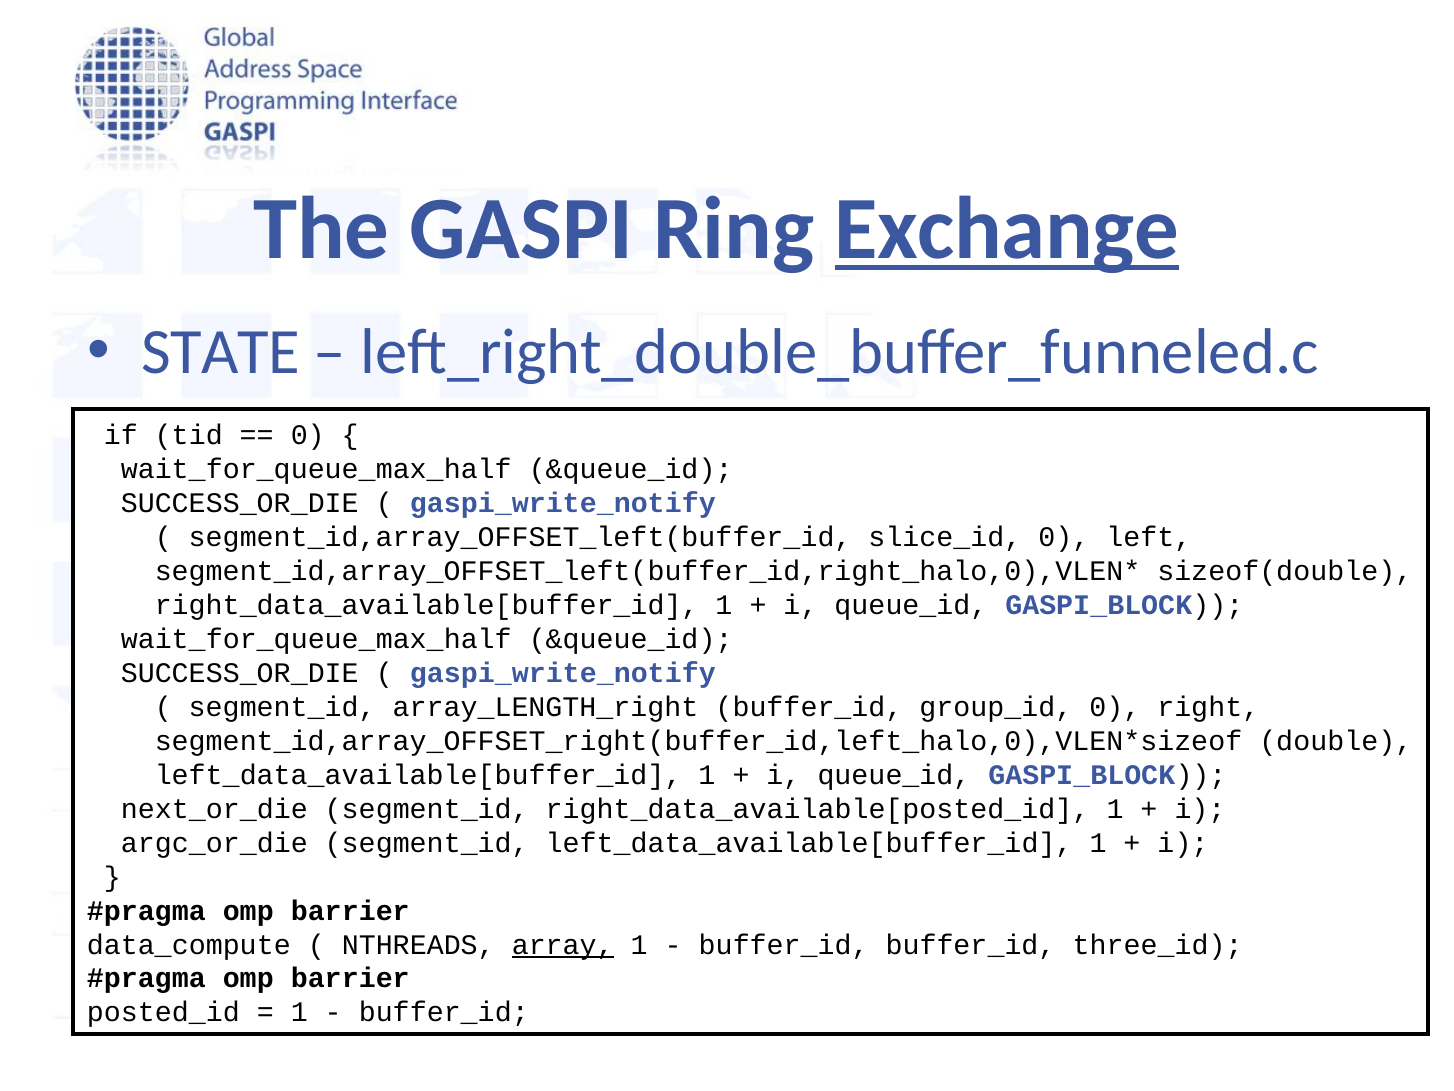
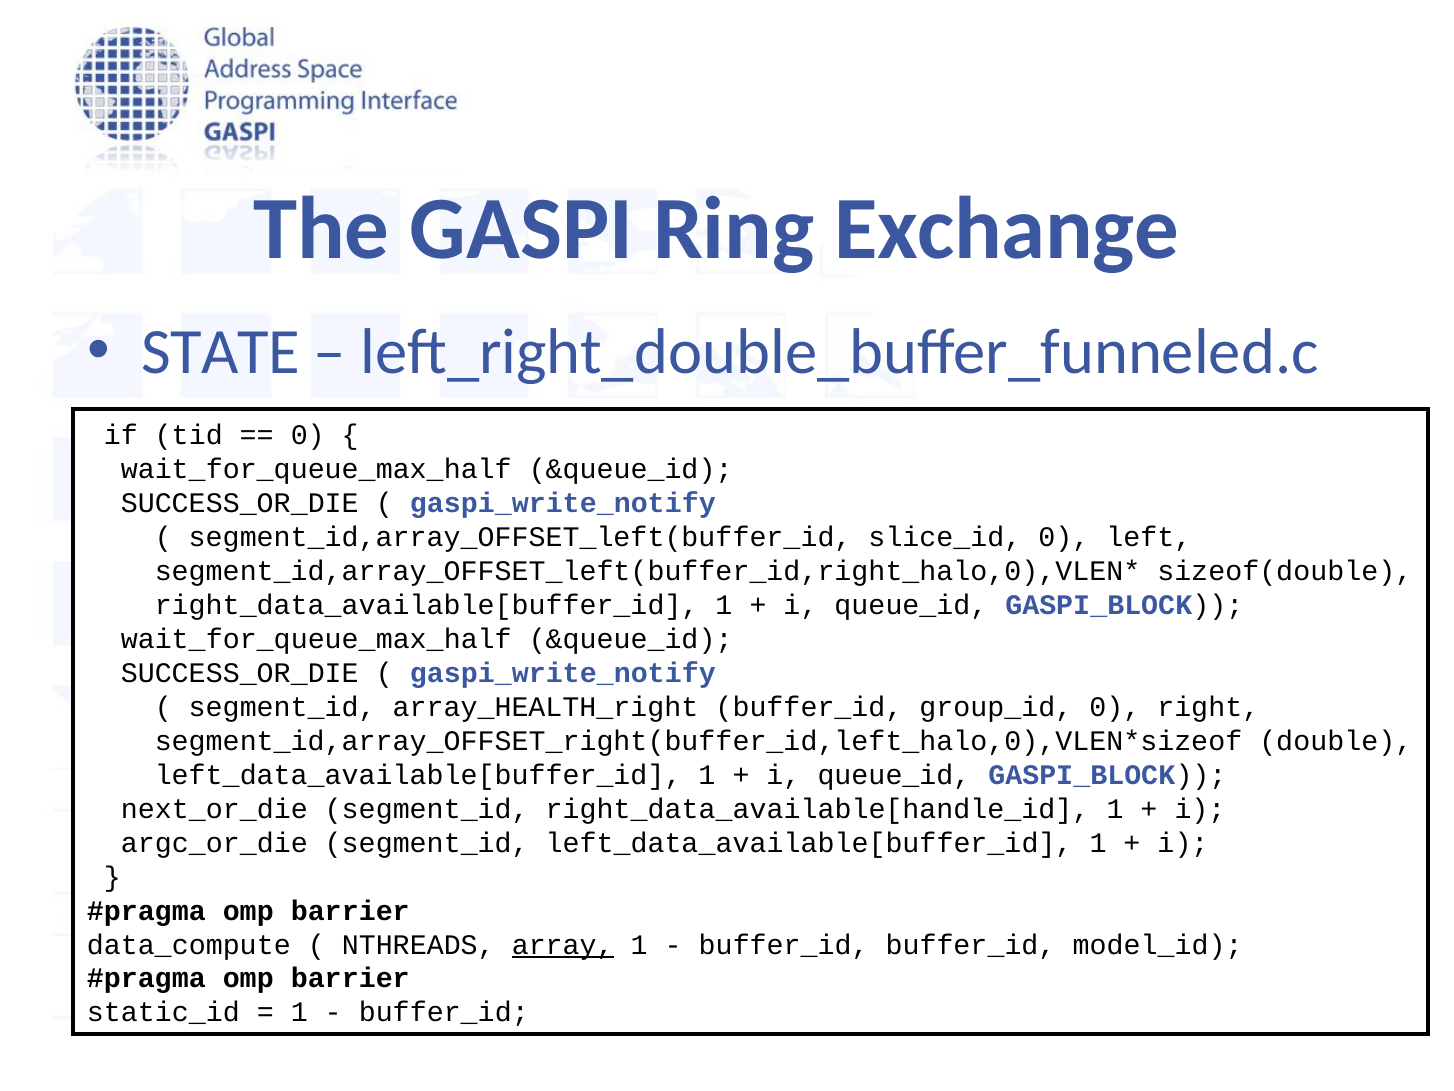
Exchange underline: present -> none (1007, 229)
array_LENGTH_right: array_LENGTH_right -> array_HEALTH_right (545, 707)
right_data_available[posted_id: right_data_available[posted_id -> right_data_available[handle_id (818, 808)
three_id: three_id -> model_id (1158, 944)
posted_id: posted_id -> static_id (163, 1012)
